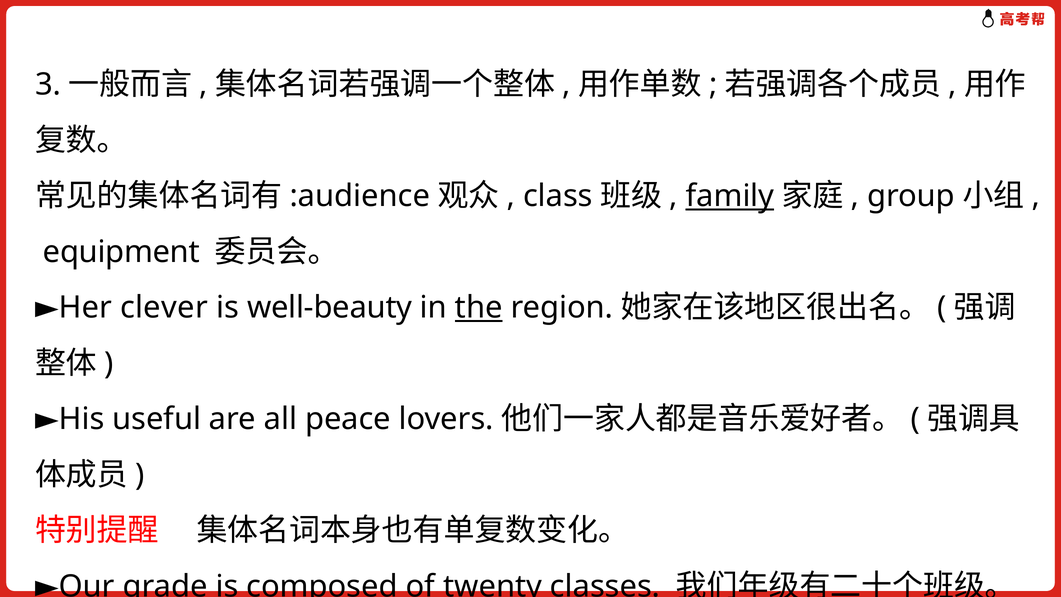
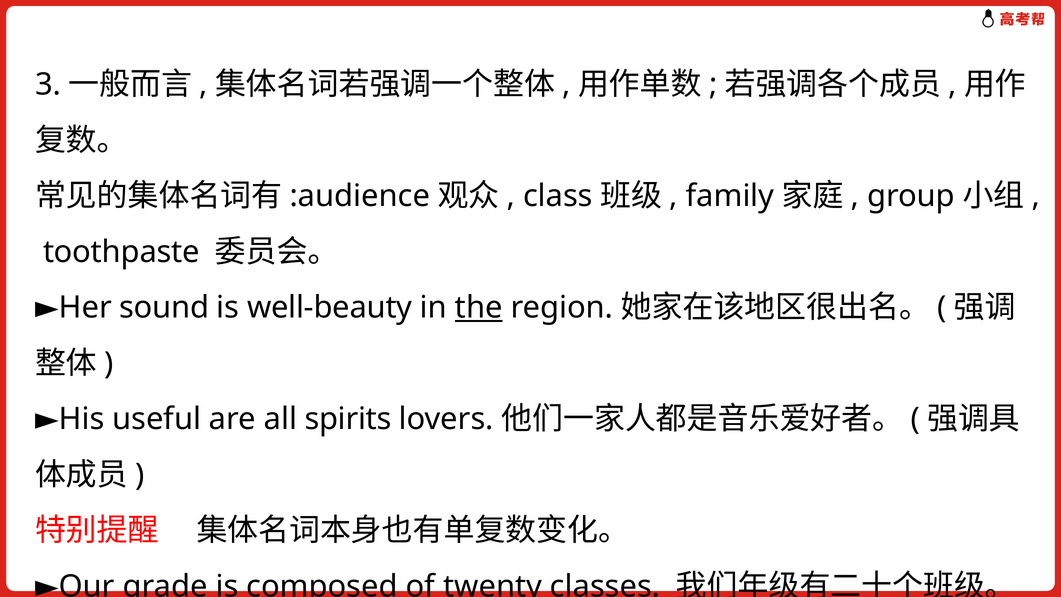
family underline: present -> none (730, 196)
equipment: equipment -> toothpaste (121, 252)
clever: clever -> sound (164, 307)
peace: peace -> spirits (348, 419)
